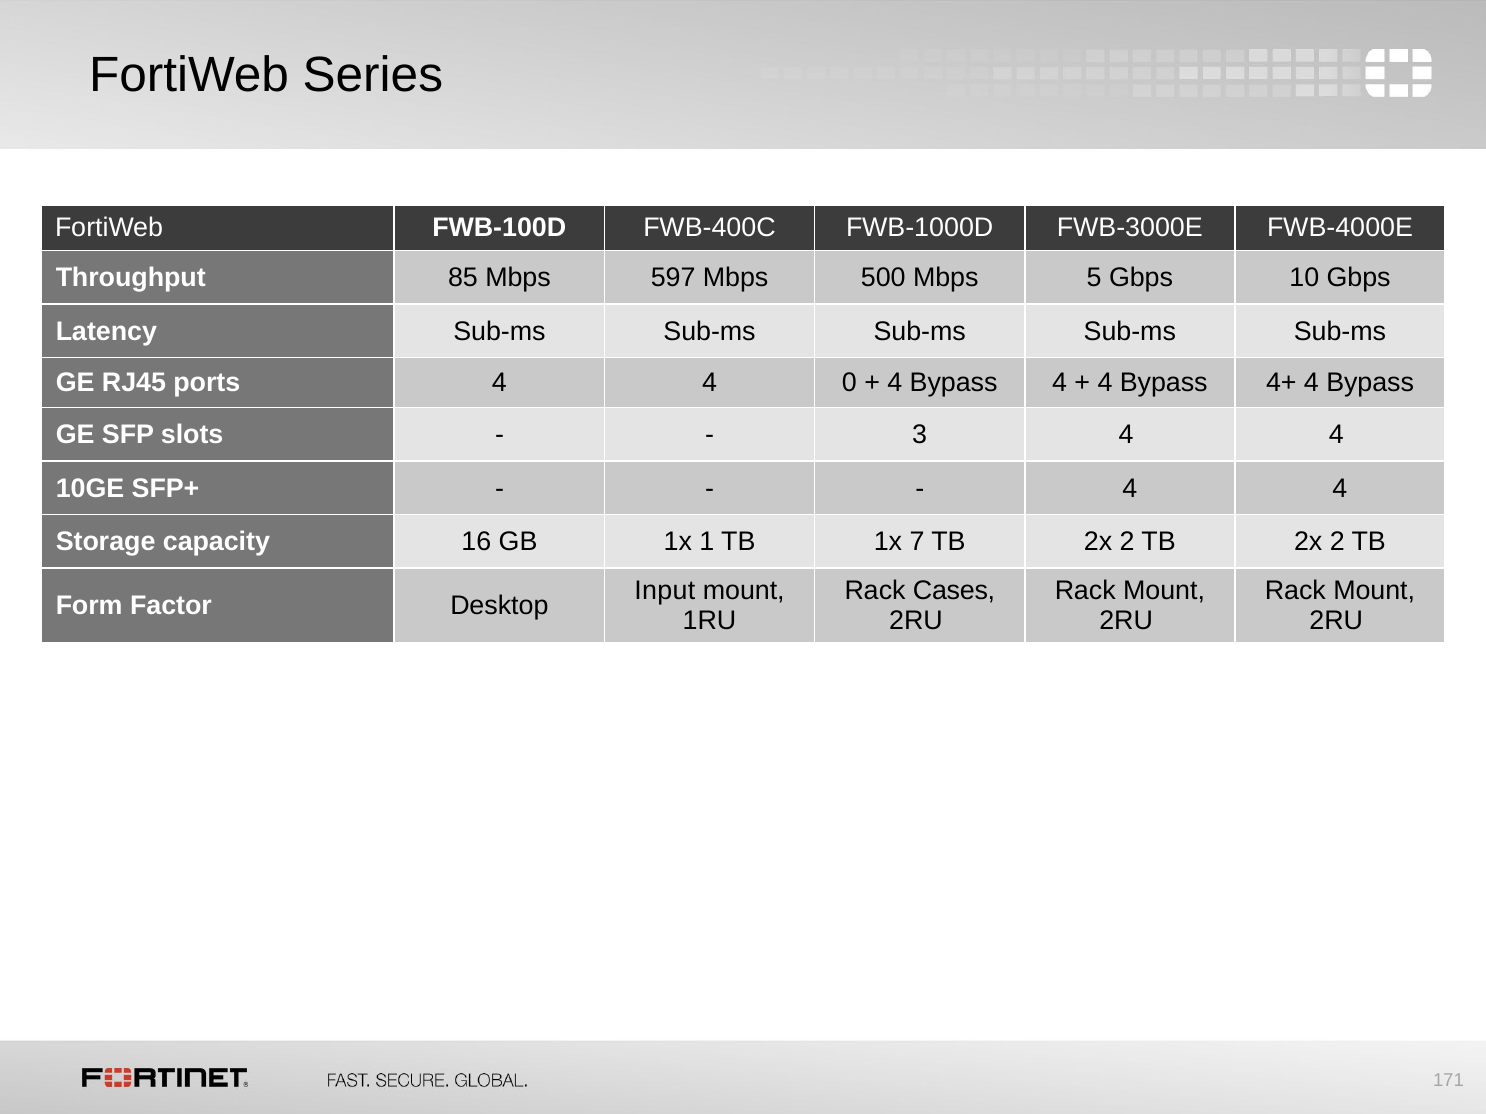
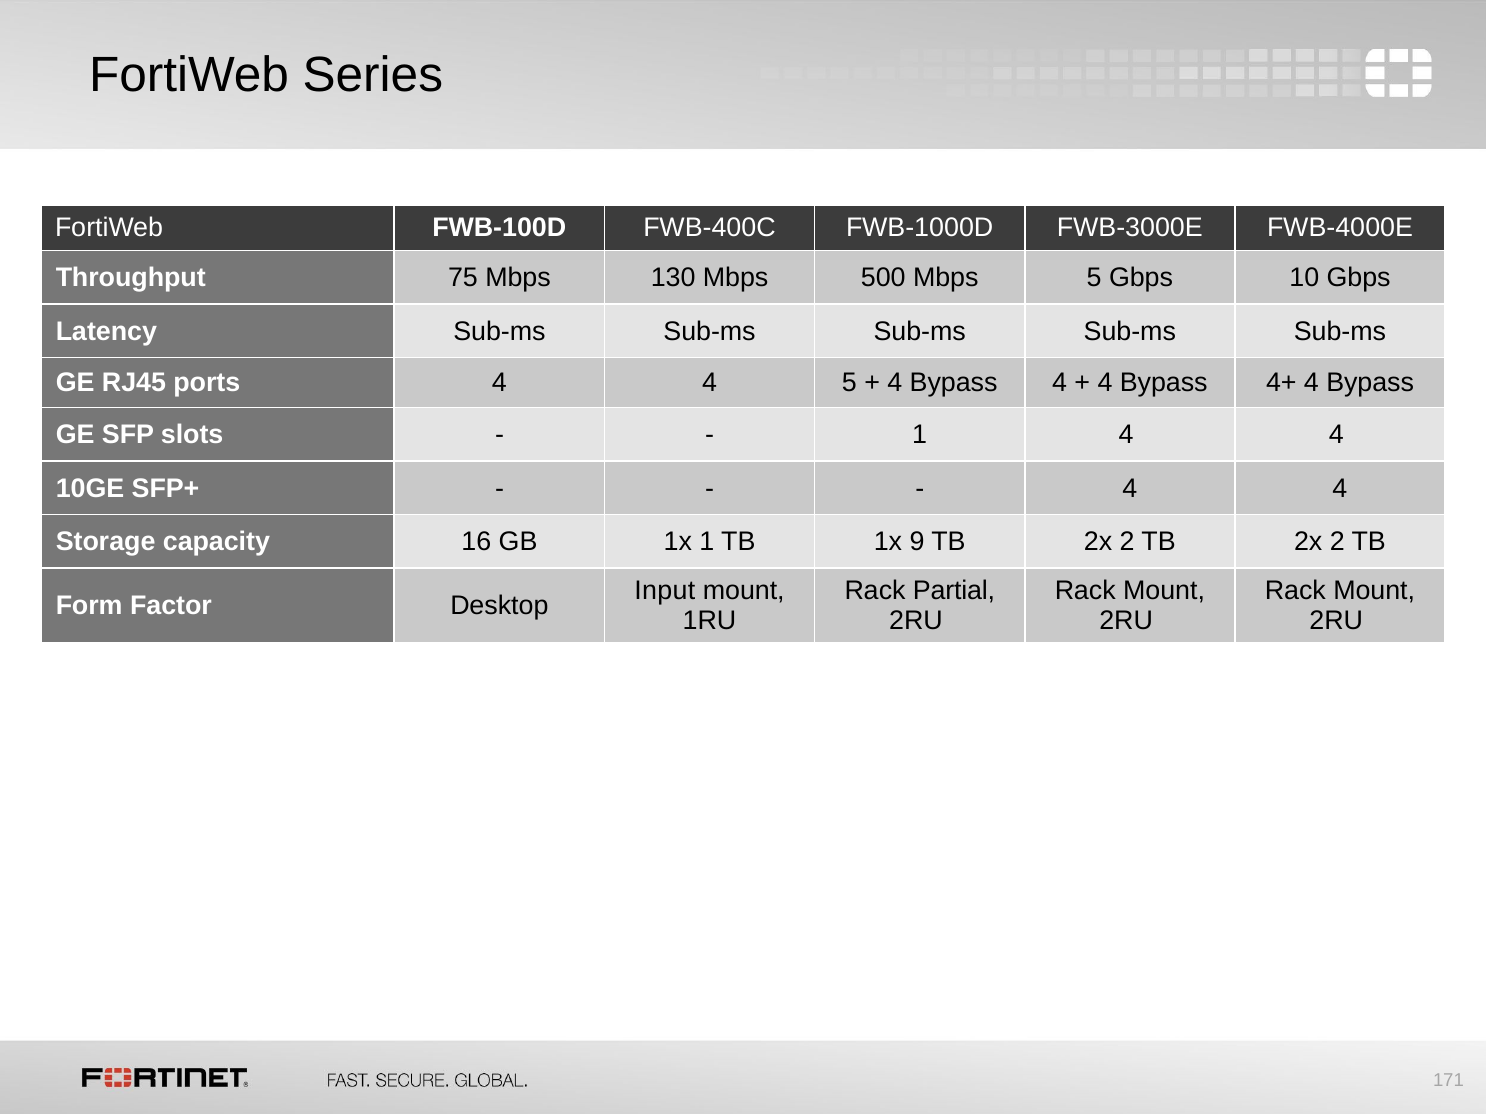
85: 85 -> 75 (463, 278)
597: 597 -> 130 (673, 278)
4 0: 0 -> 5 (849, 383)
3: 3 -> 1 (920, 435)
7: 7 -> 9 (917, 542)
Cases: Cases -> Partial (954, 591)
